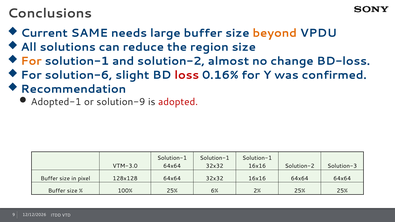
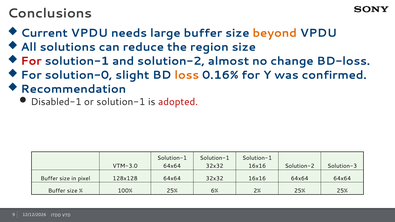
Current SAME: SAME -> VPDU (89, 33)
For colour: orange -> red (31, 61)
solution-6: solution-6 -> solution-0 (79, 75)
loss colour: red -> orange (187, 75)
Adopted-1: Adopted-1 -> Disabled-1 (56, 102)
or solution-9: solution-9 -> solution-1 (121, 102)
